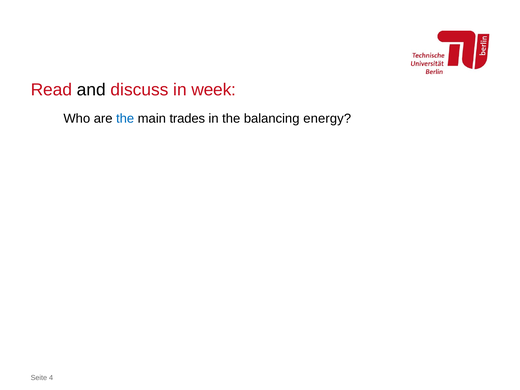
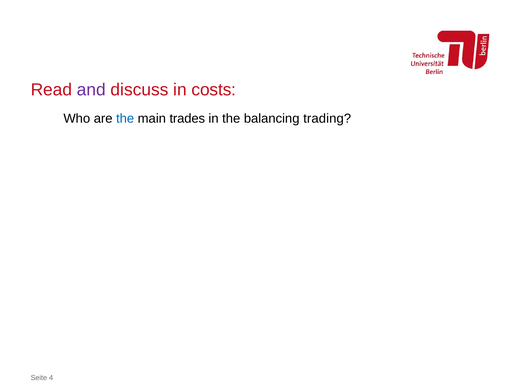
and colour: black -> purple (91, 90)
week: week -> costs (214, 90)
energy: energy -> trading (327, 118)
